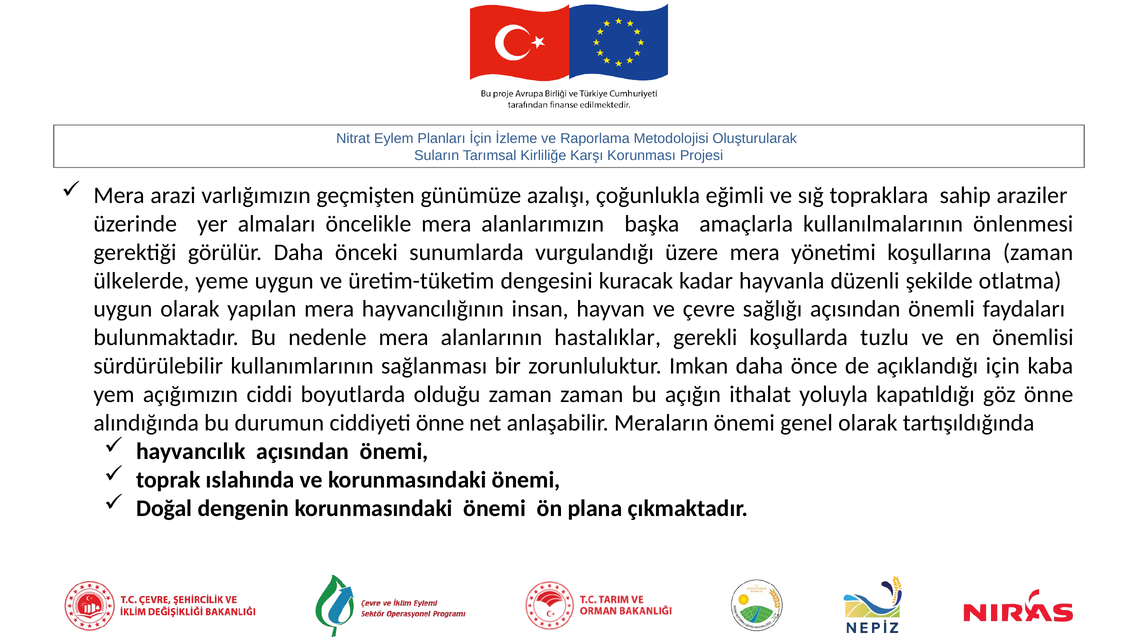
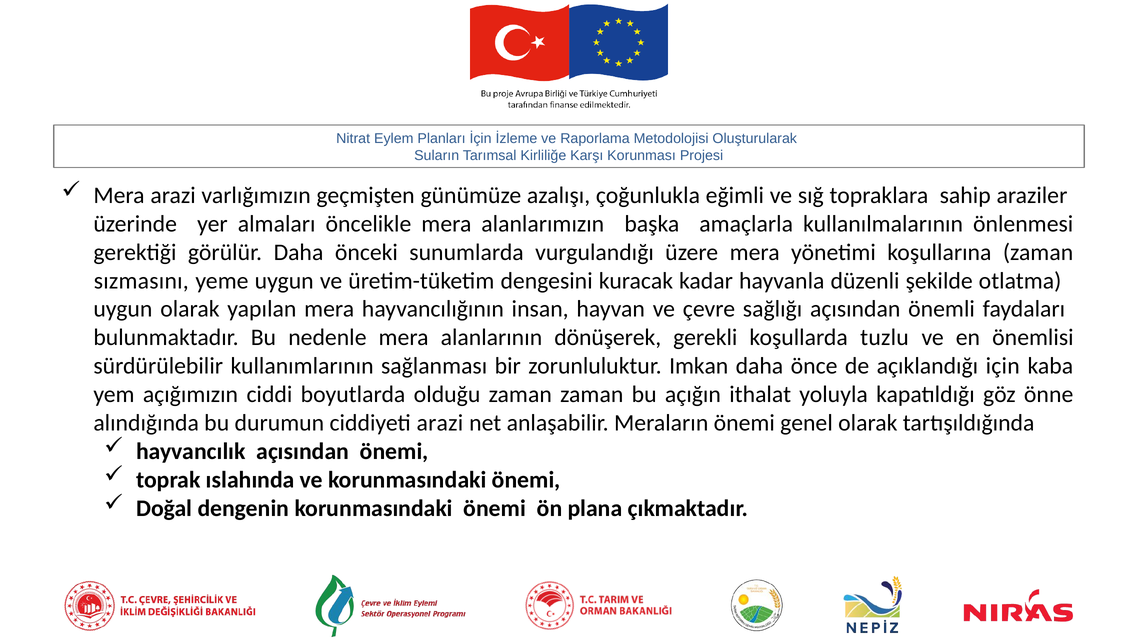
ülkelerde: ülkelerde -> sızmasını (141, 281)
hastalıklar: hastalıklar -> dönüşerek (608, 338)
ciddiyeti önne: önne -> arazi (440, 423)
